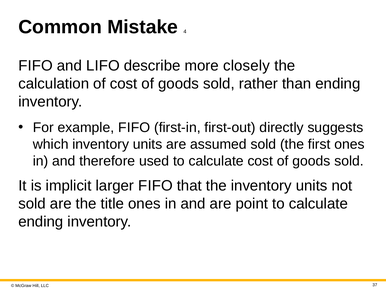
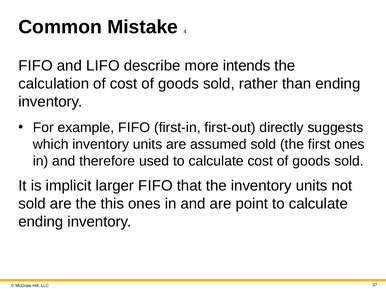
closely: closely -> intends (247, 66)
title: title -> this (112, 204)
